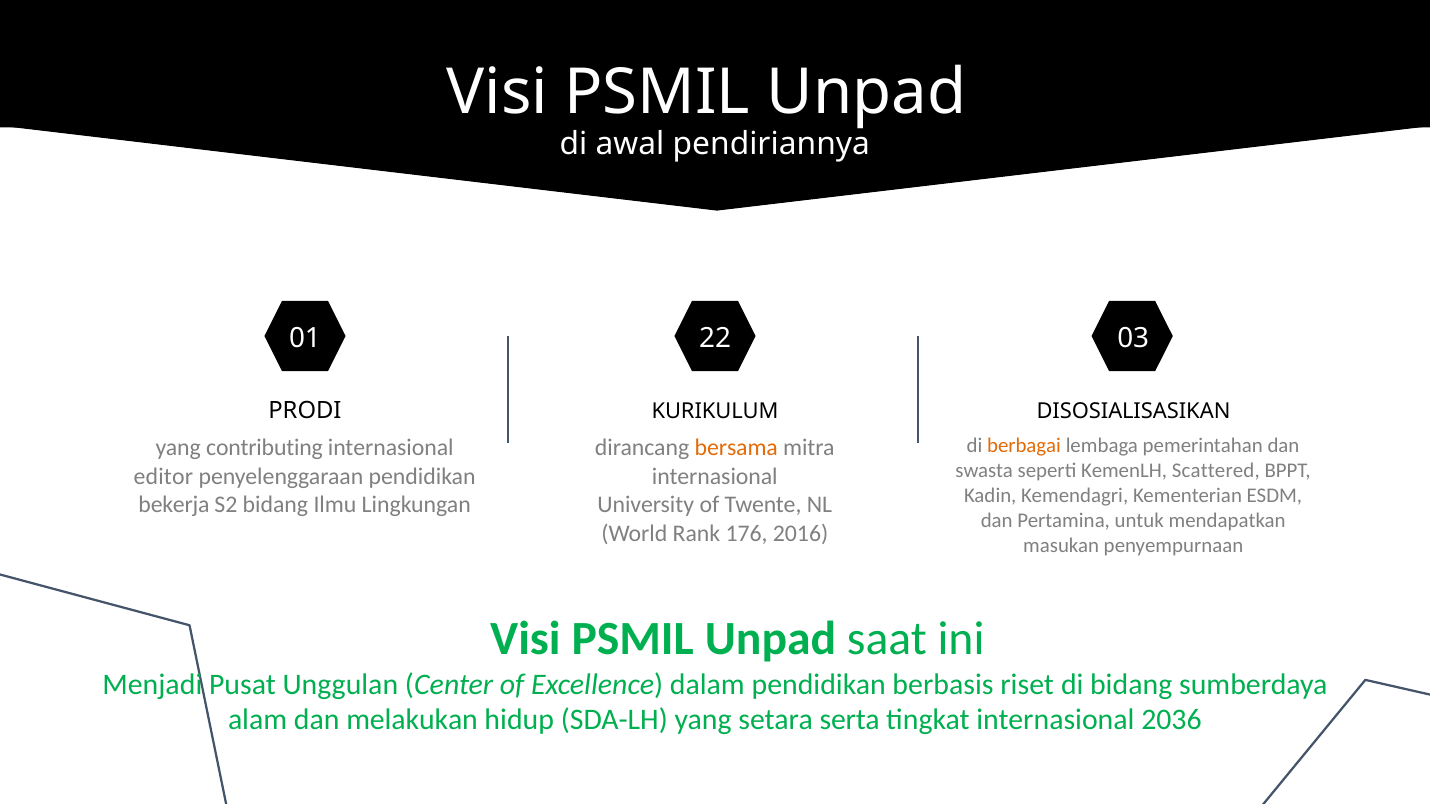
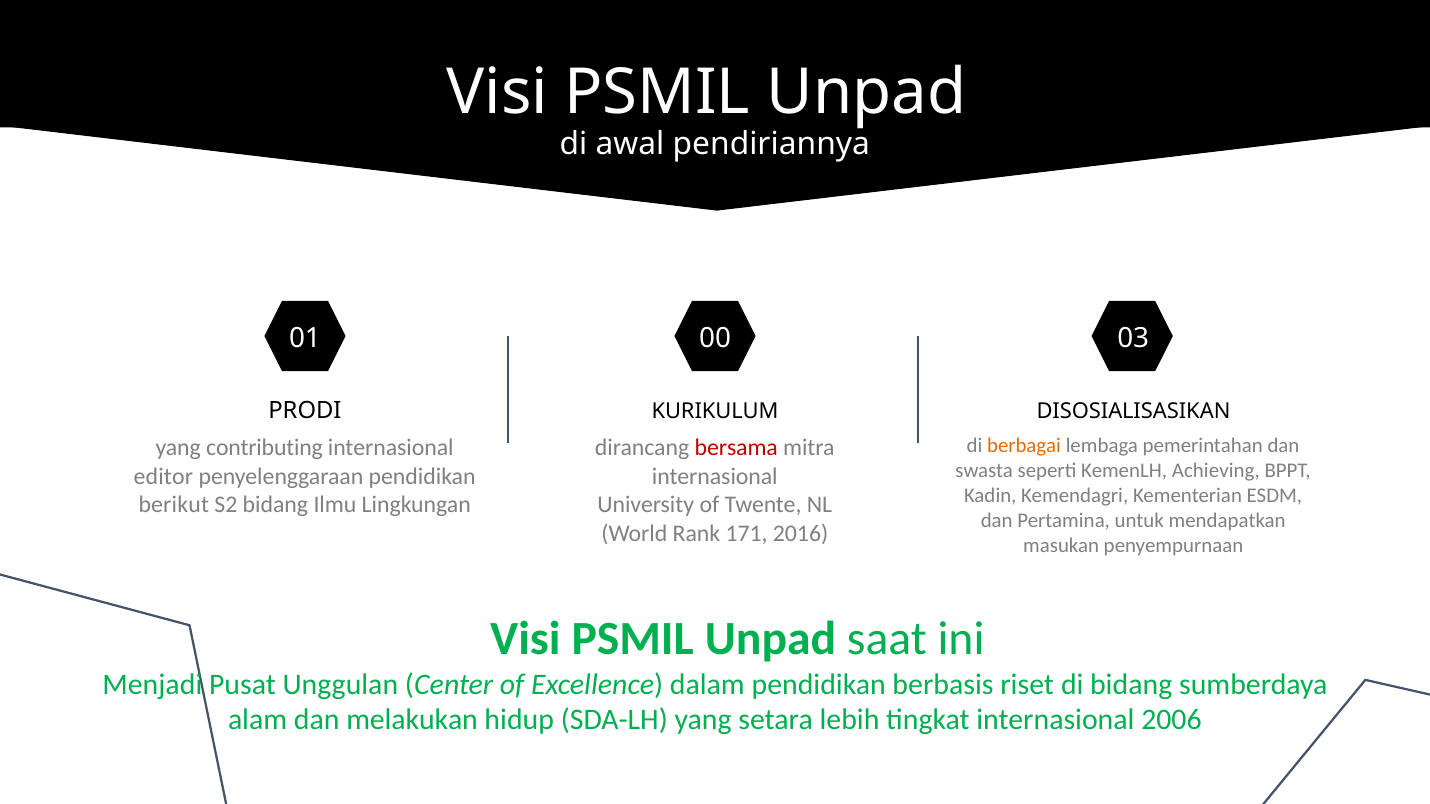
22: 22 -> 00 (715, 338)
bersama colour: orange -> red (736, 448)
Scattered: Scattered -> Achieving (1216, 471)
bekerja: bekerja -> berikut (174, 505)
176: 176 -> 171 (747, 534)
serta: serta -> lebih (850, 720)
2036: 2036 -> 2006 (1171, 720)
